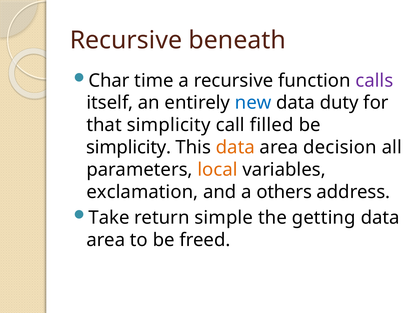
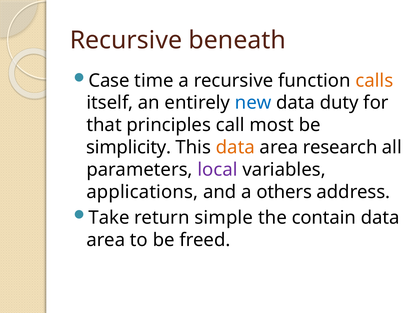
Char: Char -> Case (109, 81)
calls colour: purple -> orange (374, 81)
that simplicity: simplicity -> principles (169, 125)
filled: filled -> most (272, 125)
decision: decision -> research (340, 148)
local colour: orange -> purple (218, 170)
exclamation: exclamation -> applications (142, 192)
getting: getting -> contain (324, 218)
